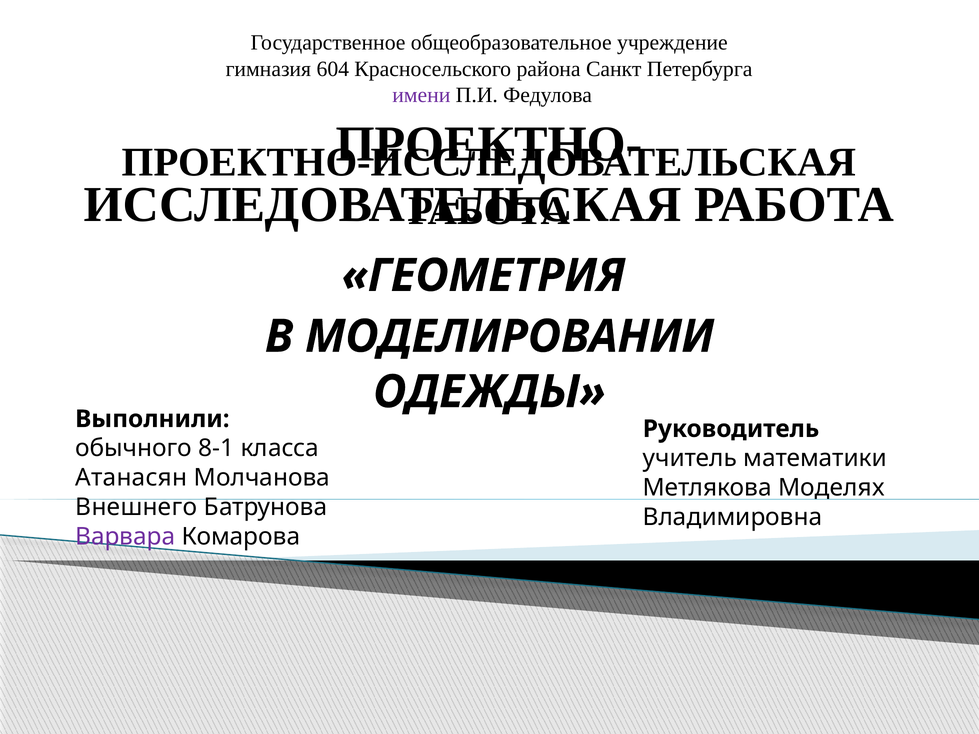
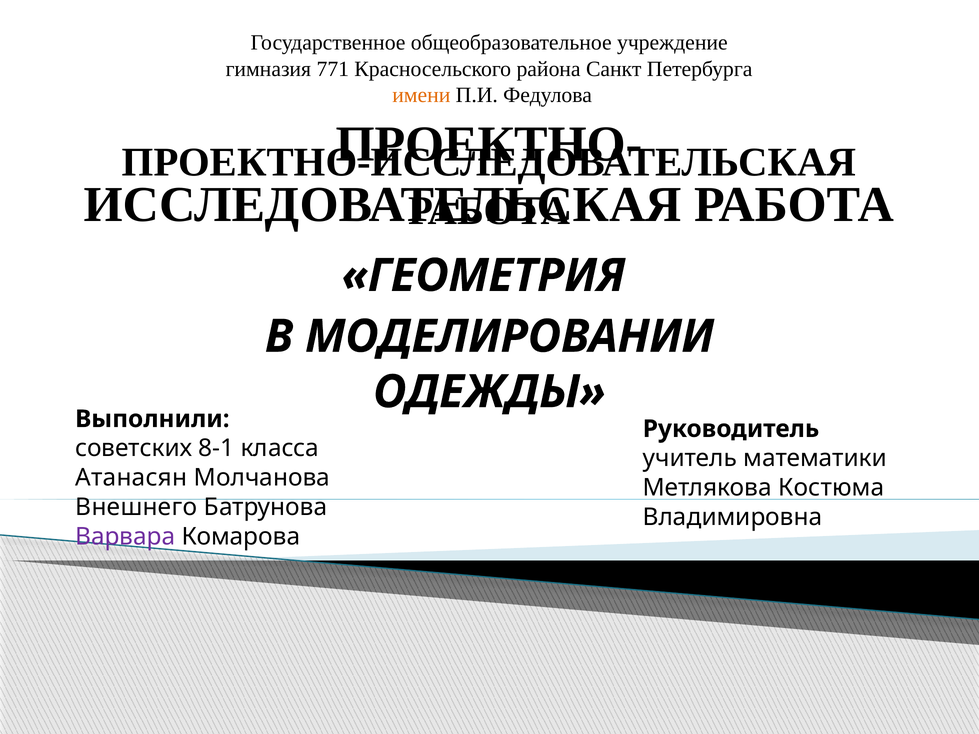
604: 604 -> 771 (333, 69)
имени colour: purple -> orange (421, 95)
обычного: обычного -> советских (134, 449)
Моделях: Моделях -> Костюма (831, 488)
